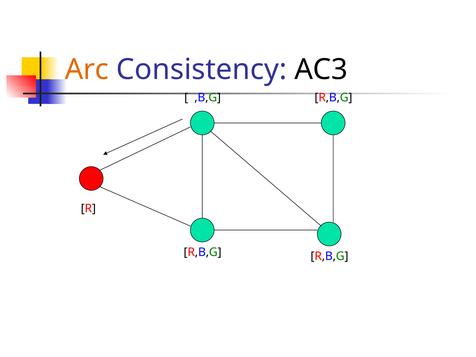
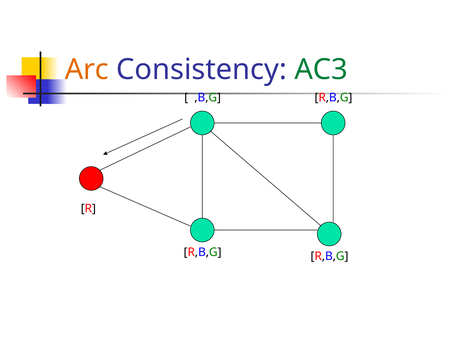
AC3 colour: black -> green (321, 69)
